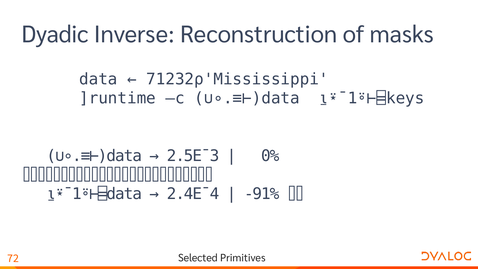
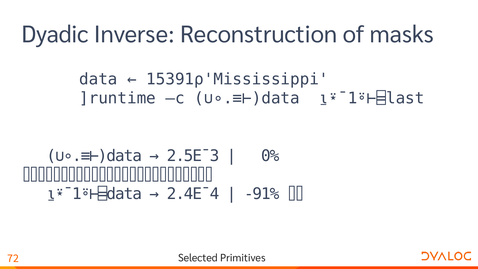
71232⍴'Mississippi: 71232⍴'Mississippi -> 15391⍴'Mississippi (237, 79)
⍸⍣¯1⍤⊢⌸keys: ⍸⍣¯1⍤⊢⌸keys -> ⍸⍣¯1⍤⊢⌸last (372, 98)
